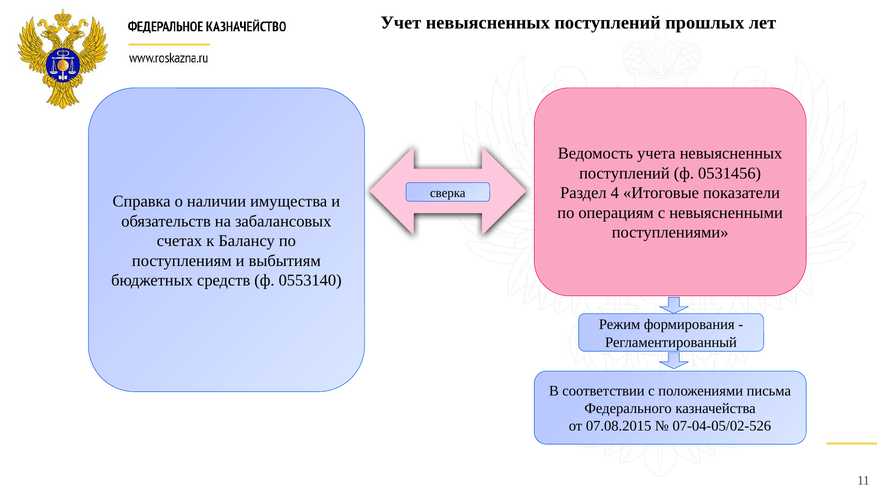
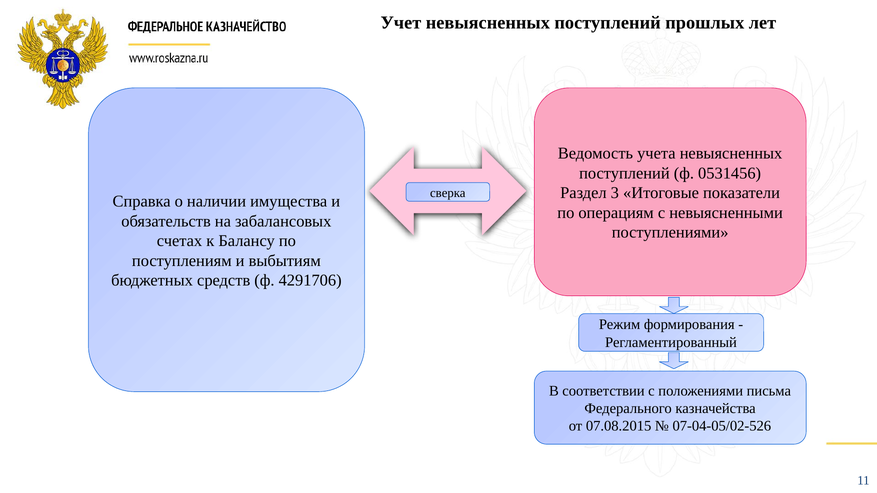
4: 4 -> 3 (615, 193)
0553140: 0553140 -> 4291706 (310, 281)
